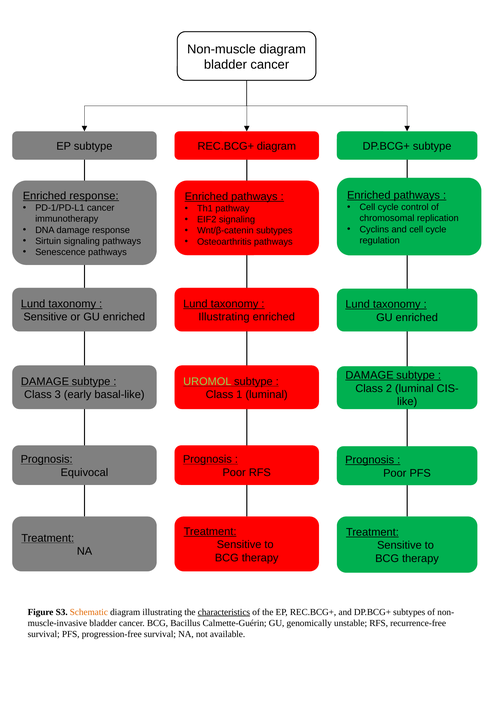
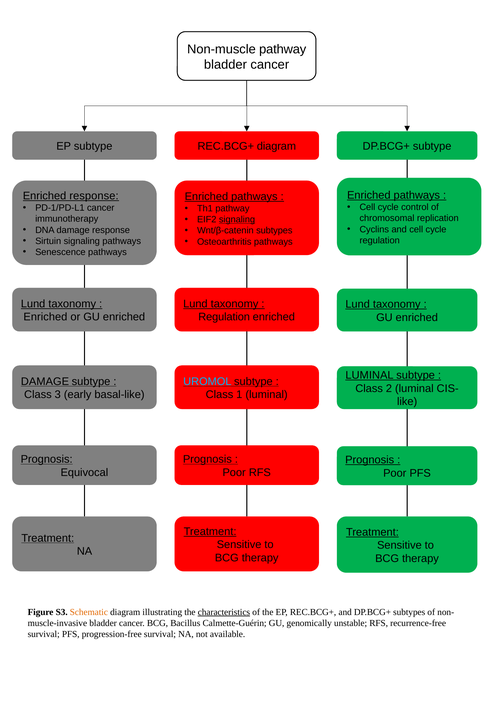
Non-muscle diagram: diagram -> pathway (283, 49)
signaling underline: none -> present (237, 220)
Sensitive: Sensitive -> Enriched (45, 317)
Illustrating: Illustrating -> Regulation (224, 317)
DAMAGE: DAMAGE -> LUMINAL (370, 375)
UROMOL colour: light green -> light blue (207, 382)
